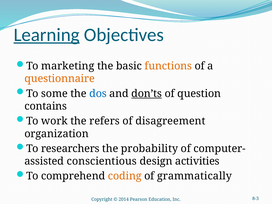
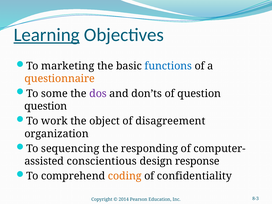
functions colour: orange -> blue (168, 66)
dos colour: blue -> purple (98, 94)
don’ts underline: present -> none (147, 94)
contains: contains -> question (46, 106)
refers: refers -> object (105, 121)
researchers: researchers -> sequencing (70, 149)
probability: probability -> responding (150, 149)
activities: activities -> response (197, 161)
grammatically: grammatically -> confidentiality (194, 176)
